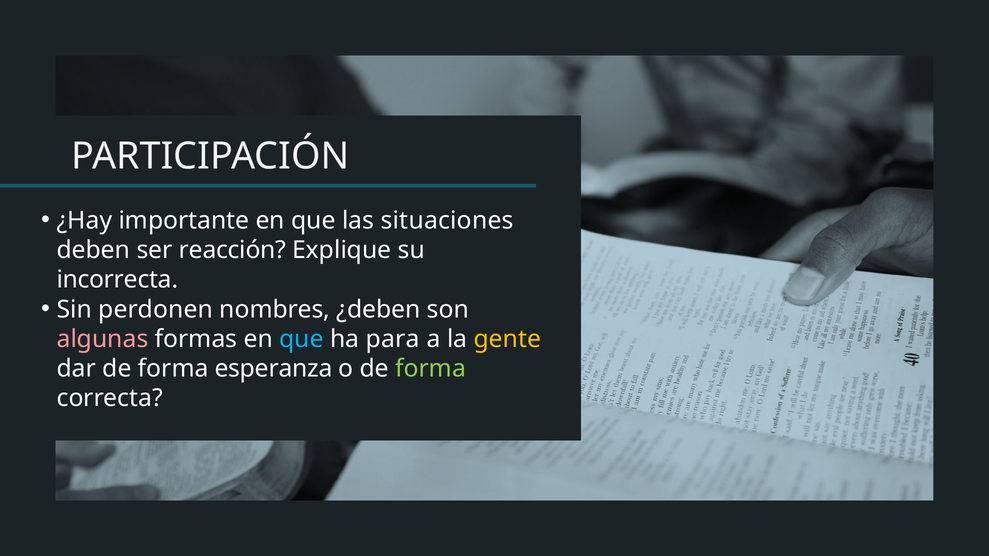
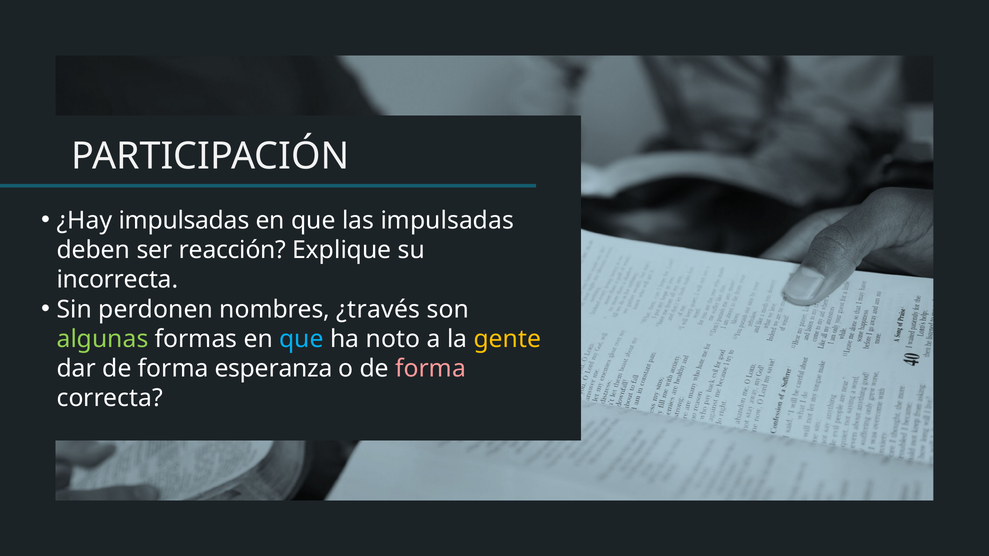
¿Hay importante: importante -> impulsadas (184, 221)
las situaciones: situaciones -> impulsadas (447, 221)
¿deben: ¿deben -> ¿través (378, 310)
algunas colour: pink -> light green (103, 339)
para: para -> noto (393, 339)
forma colour: light green -> pink (431, 369)
